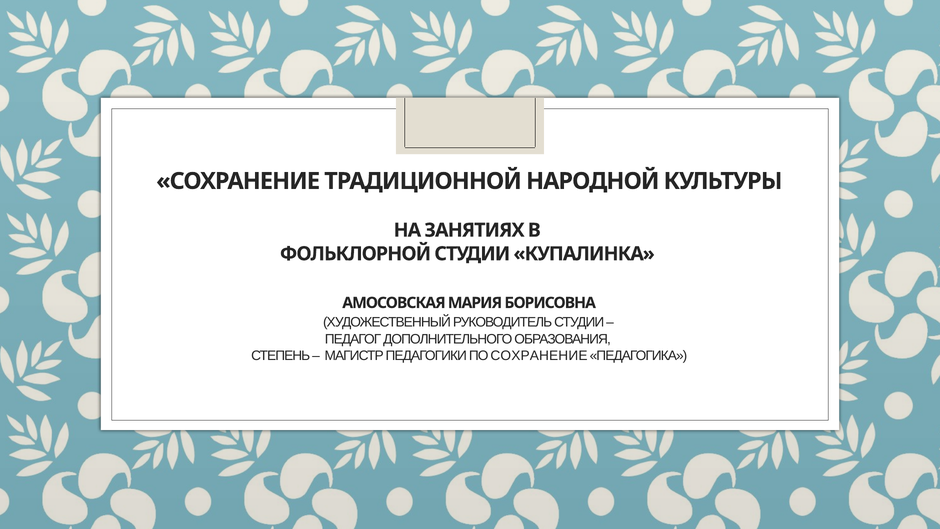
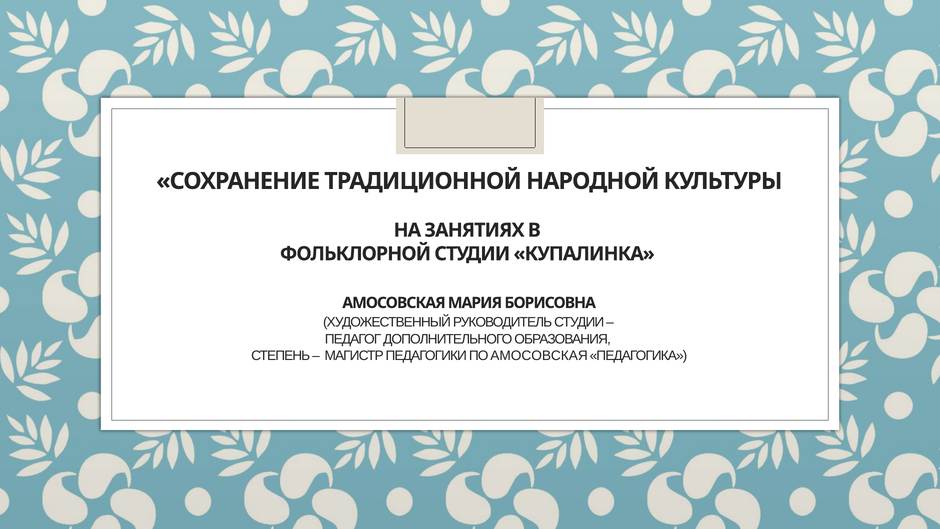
ПО СОХРАНЕНИЕ: СОХРАНЕНИЕ -> АМОСОВСКАЯ (539, 355)
